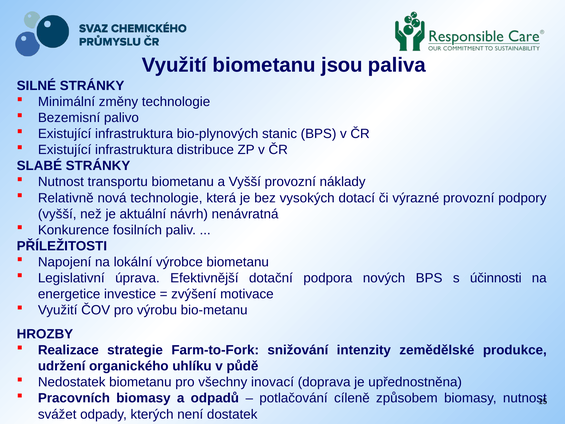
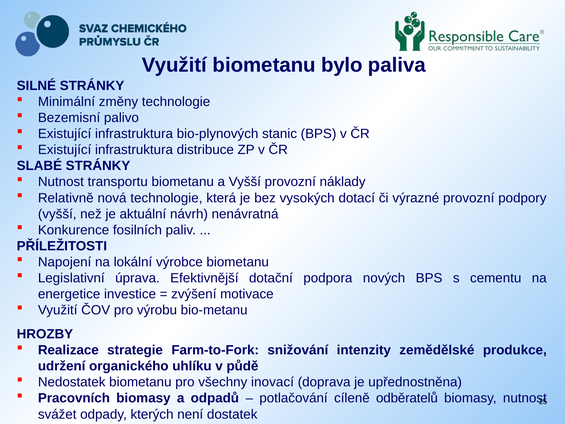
jsou: jsou -> bylo (342, 65)
účinnosti: účinnosti -> cementu (496, 278)
způsobem: způsobem -> odběratelů (407, 398)
